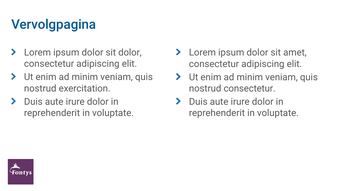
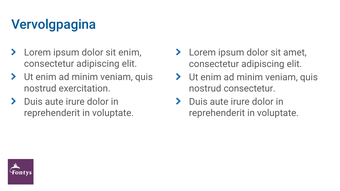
sit dolor: dolor -> enim (130, 53)
